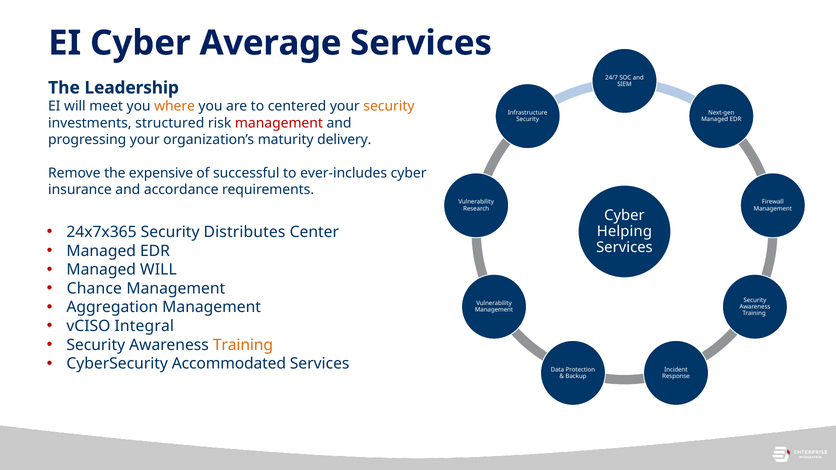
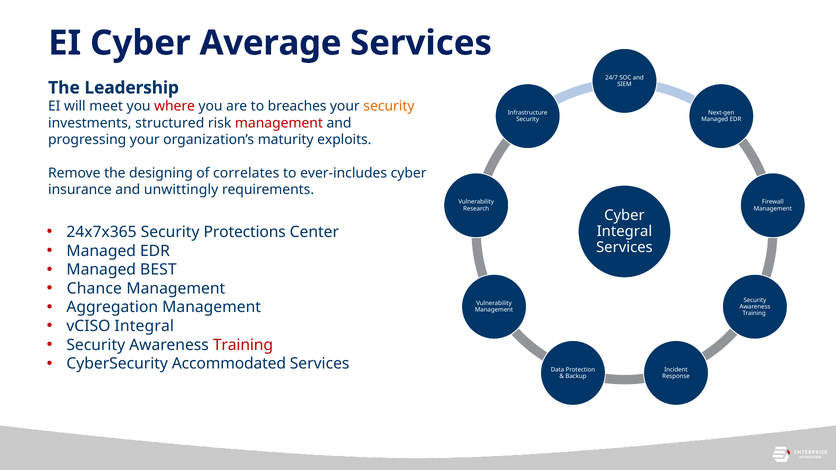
where colour: orange -> red (175, 106)
centered: centered -> breaches (297, 106)
delivery: delivery -> exploits (344, 140)
expensive: expensive -> designing (161, 173)
successful: successful -> correlates (246, 173)
accordance: accordance -> unwittingly (181, 190)
Distributes: Distributes -> Protections (245, 232)
Helping: Helping -> Integral (624, 231)
Managed WILL: WILL -> BEST (158, 270)
Training colour: orange -> red (243, 345)
